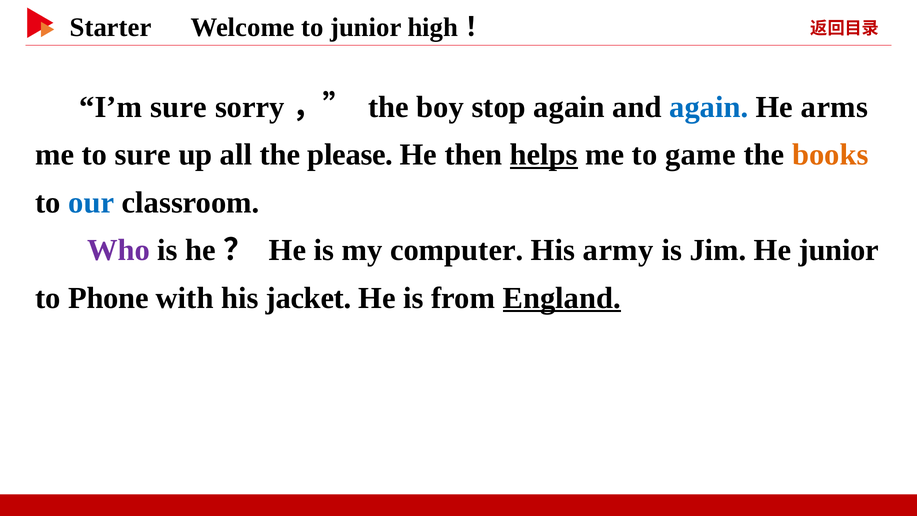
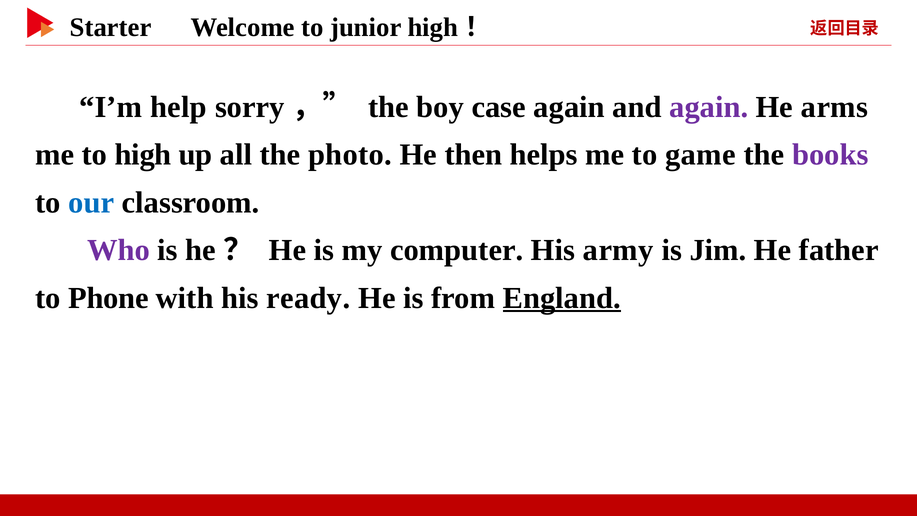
I’m sure: sure -> help (178, 107)
stop: stop -> case (499, 107)
again colour: blue -> purple (709, 107)
to sure: sure -> high (143, 155)
please: please -> photo (350, 155)
helps underline: present -> none (544, 155)
books colour: orange -> purple (830, 155)
He junior: junior -> father (839, 250)
jacket: jacket -> ready (308, 298)
